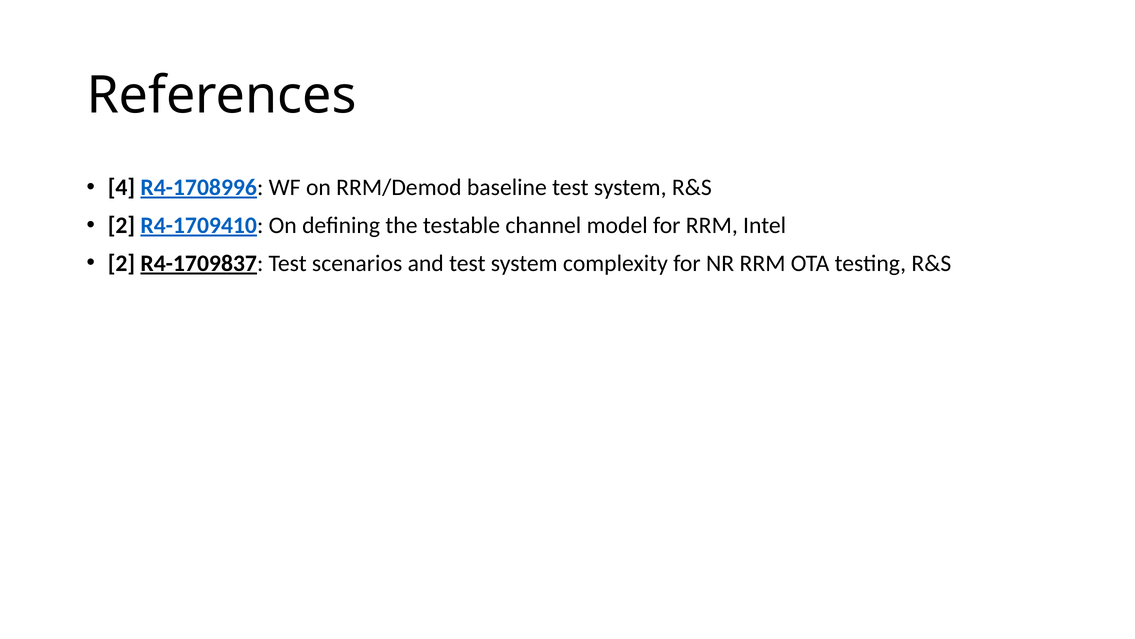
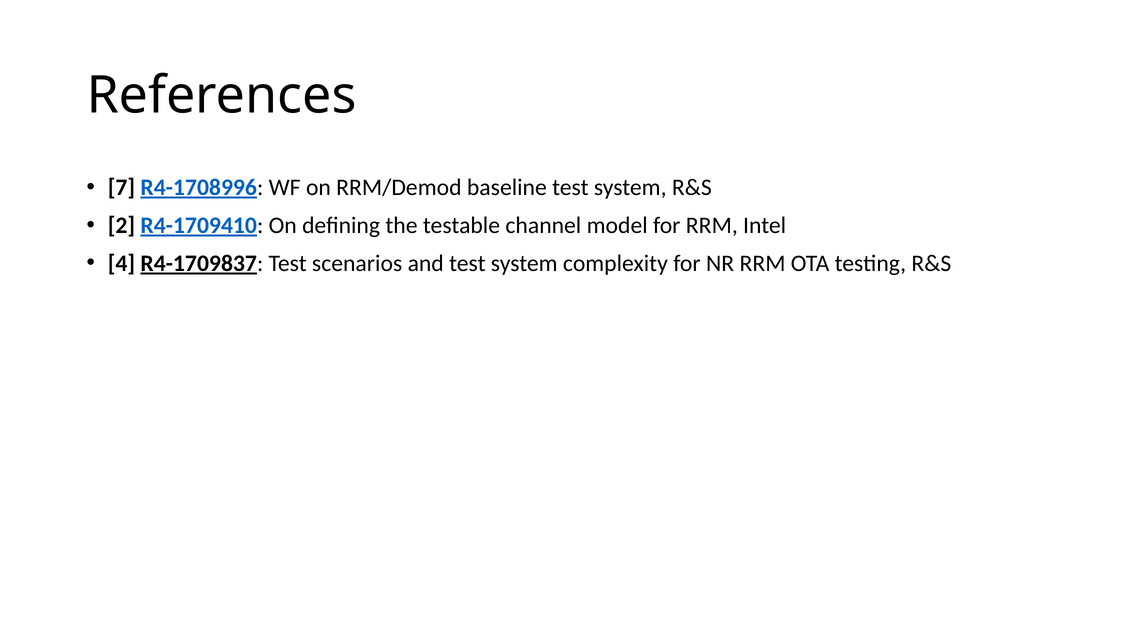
4: 4 -> 7 (121, 187)
2: 2 -> 4 (121, 263)
